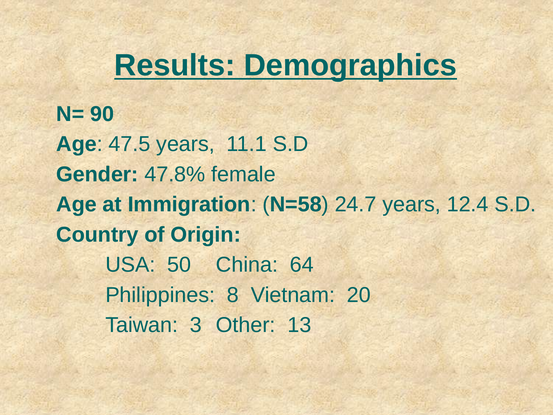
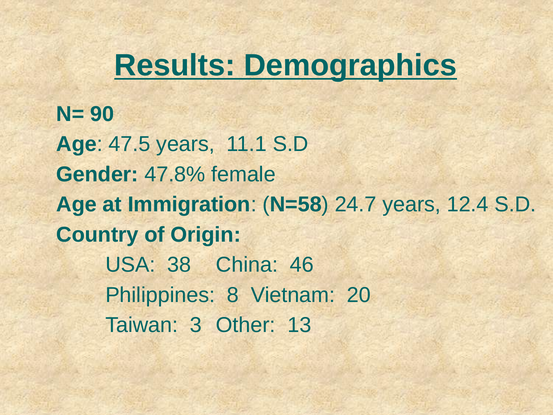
50: 50 -> 38 (179, 265)
64: 64 -> 46 (302, 265)
